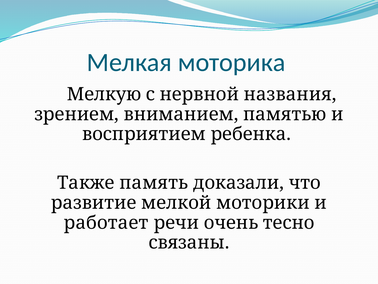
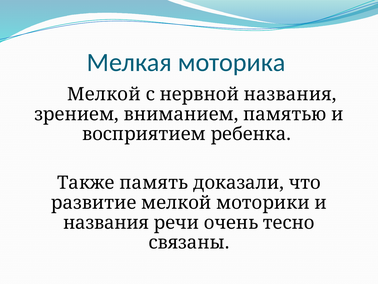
Мелкую: Мелкую -> Мелкой (104, 94)
работает: работает -> названия (106, 222)
